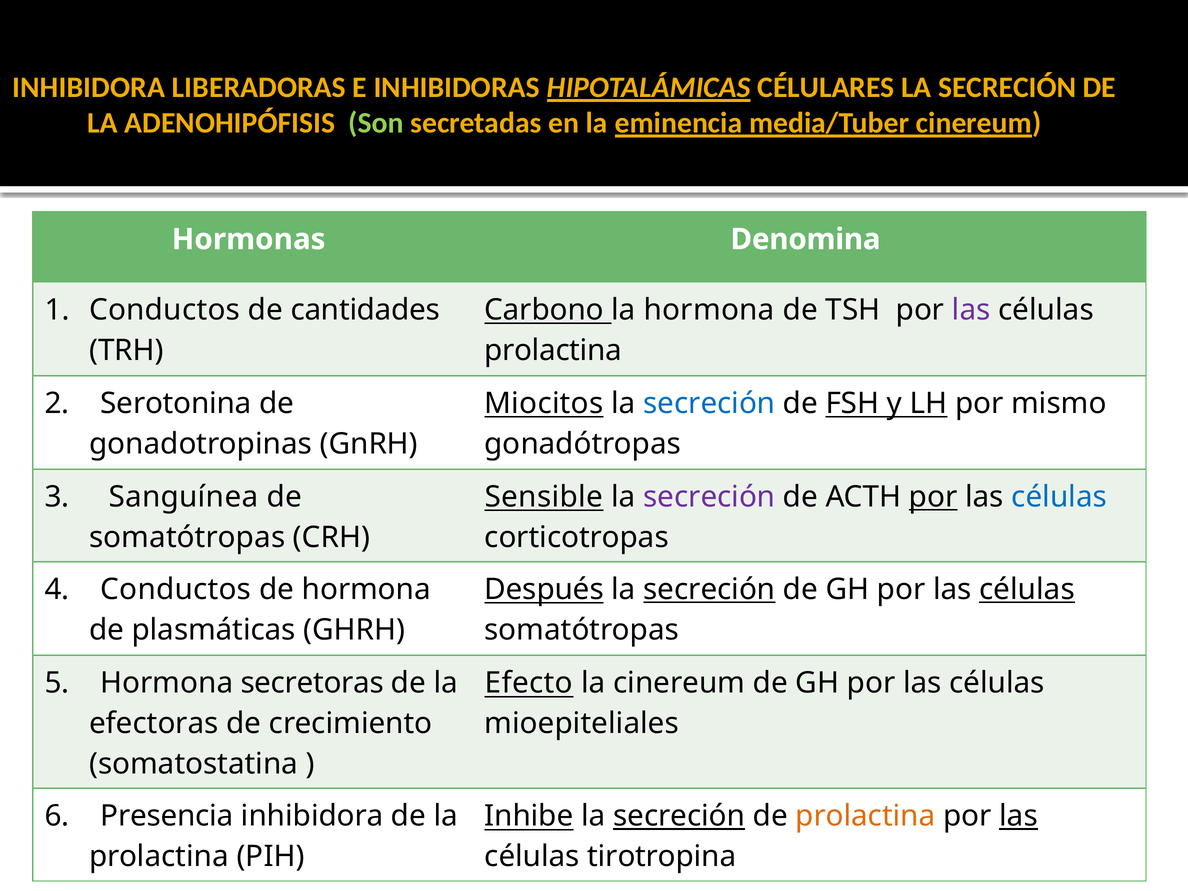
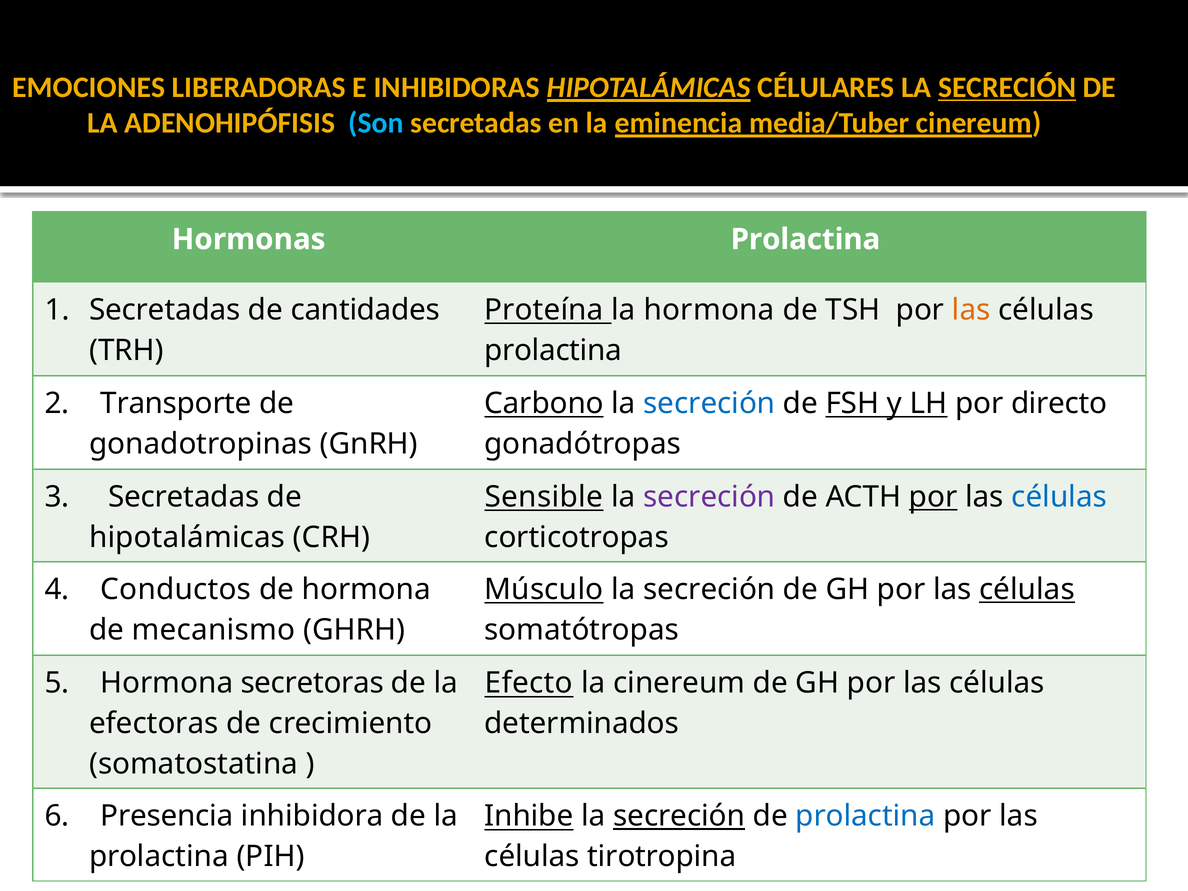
INHIBIDORA: INHIBIDORA -> EMOCIONES (89, 87)
SECRECIÓN underline: none -> present (1007, 87)
Son colour: light green -> light blue (376, 123)
Hormonas Denomina: Denomina -> Prolactina (805, 239)
Conductos: Conductos -> Secretadas (165, 310)
Carbono: Carbono -> Proteína (544, 310)
las colour: purple -> orange (971, 310)
Serotonina: Serotonina -> Transporte (176, 403)
Miocitos: Miocitos -> Carbono (544, 403)
mismo: mismo -> directo (1059, 403)
3 Sanguínea: Sanguínea -> Secretadas (184, 497)
somatótropas: somatótropas -> hipotalámicas (187, 537)
Después: Después -> Músculo (544, 590)
secreción underline: present -> none (709, 590)
plasmáticas: plasmáticas -> mecanismo (214, 630)
mioepiteliales: mioepiteliales -> determinados (582, 723)
prolactina colour: orange -> blue (865, 816)
las underline: present -> none (1018, 816)
